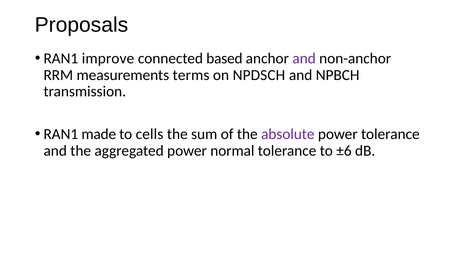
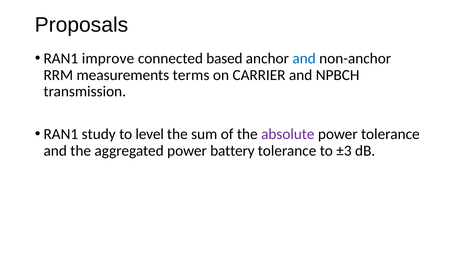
and colour: purple -> blue (304, 58)
NPDSCH: NPDSCH -> CARRIER (259, 75)
made: made -> study (99, 134)
cells: cells -> level (150, 134)
normal: normal -> battery (232, 150)
±6: ±6 -> ±3 (344, 150)
